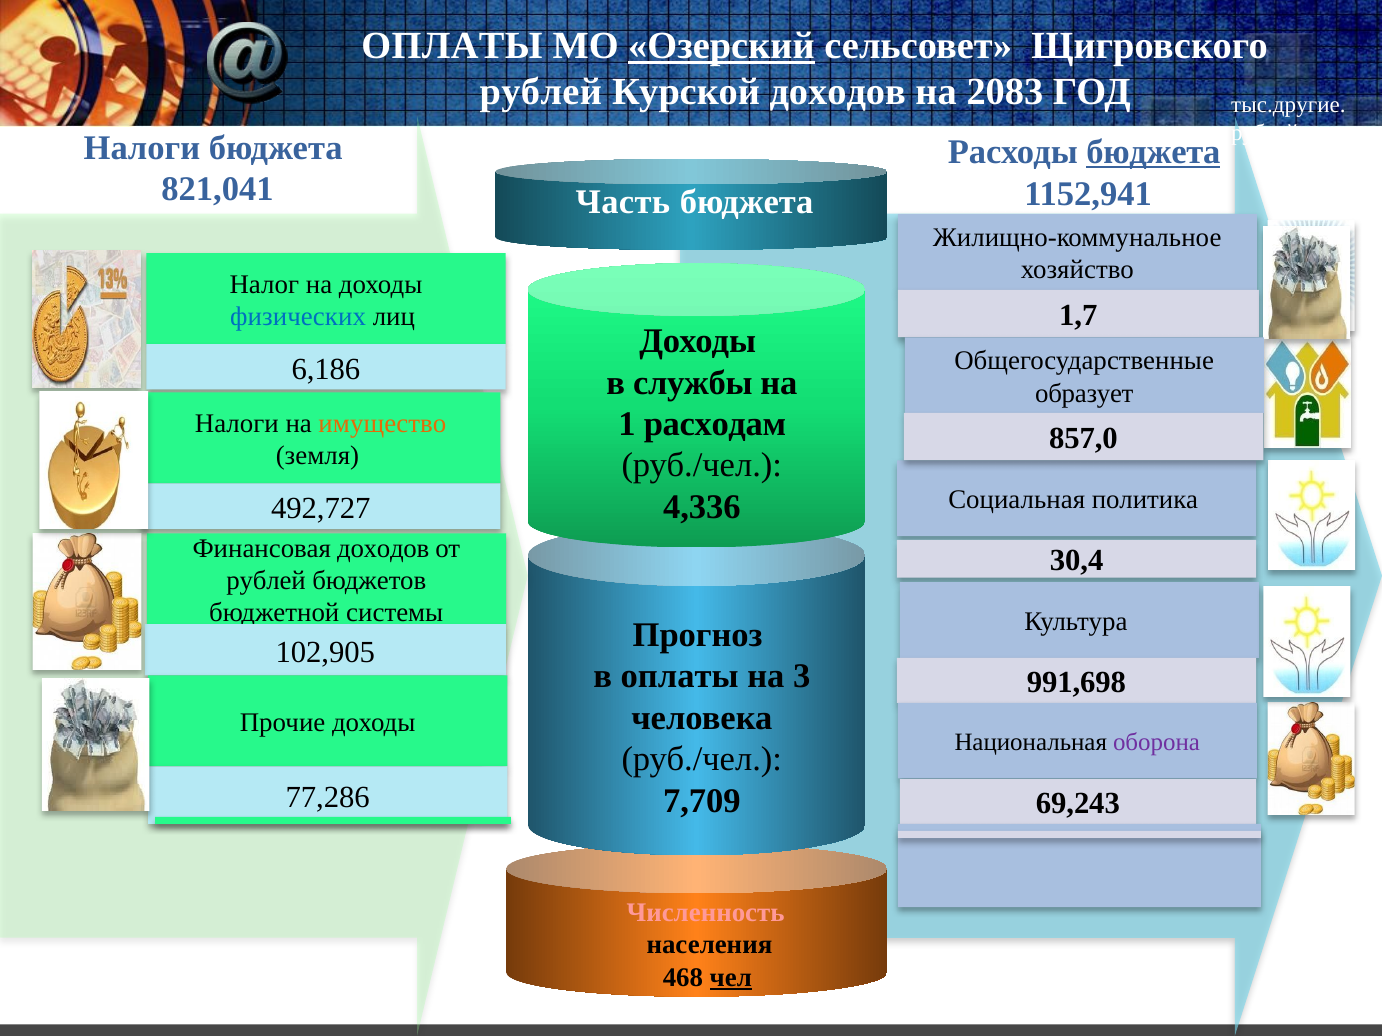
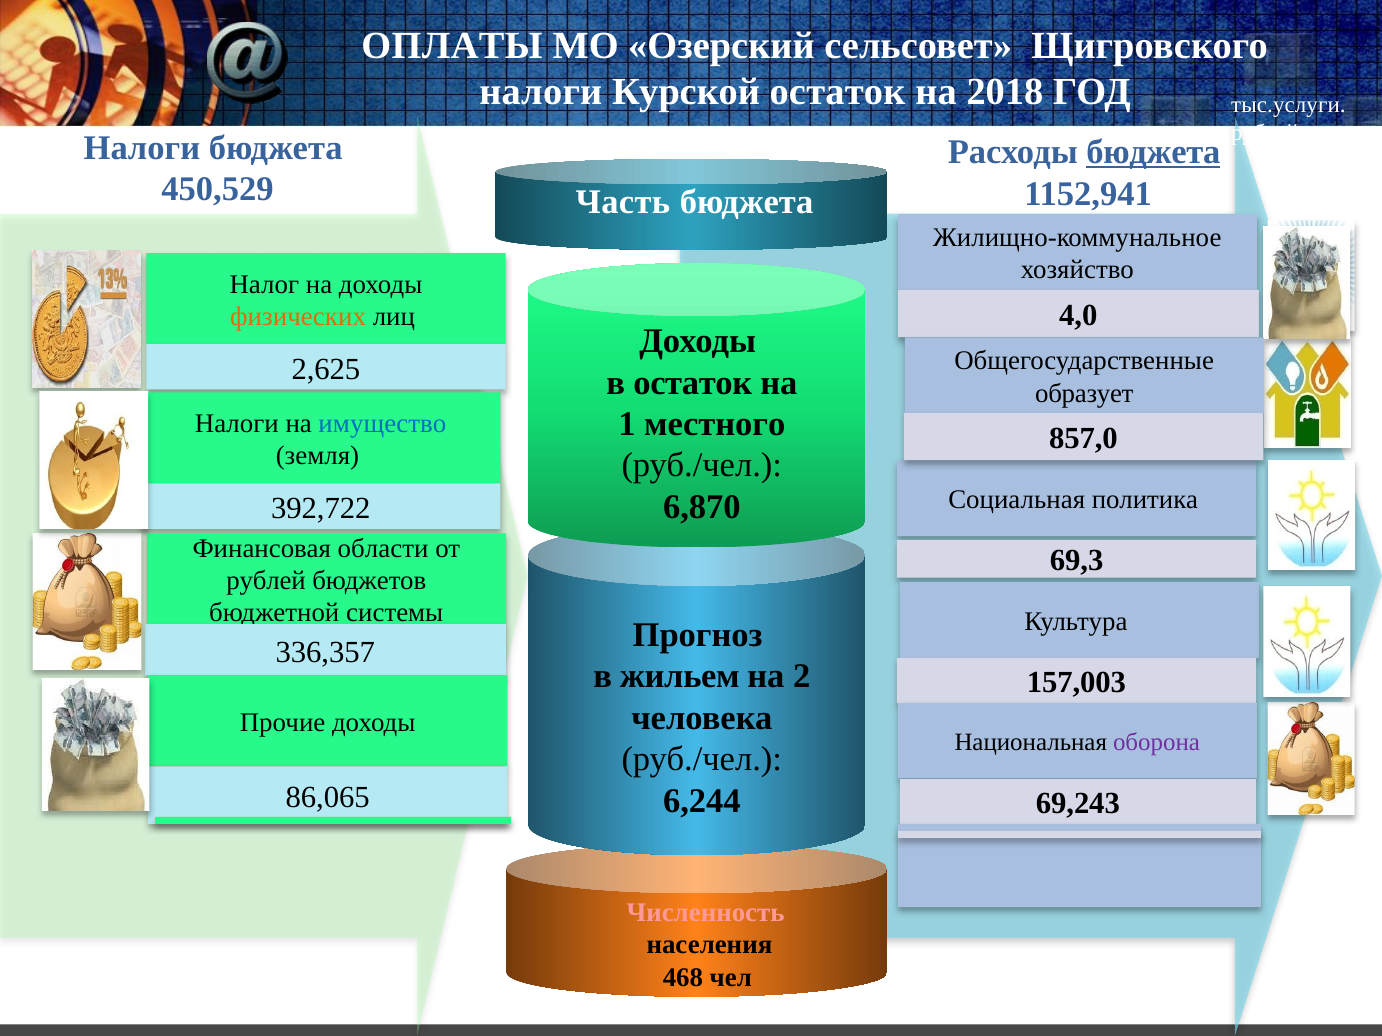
Озерский underline: present -> none (721, 46)
рублей: рублей -> налоги (541, 92)
Курской доходов: доходов -> остаток (838, 92)
2083: 2083 -> 2018 (1005, 92)
тыс.другие: тыс.другие -> тыс.услуги (1288, 105)
821,041: 821,041 -> 450,529 (218, 190)
1,7: 1,7 -> 4,0 (1078, 316)
физических colour: blue -> orange (298, 317)
6,186: 6,186 -> 2,625 (326, 369)
в службы: службы -> остаток (693, 383)
расходам: расходам -> местного (715, 424)
имущество colour: orange -> blue (382, 424)
4,336: 4,336 -> 6,870 (702, 507)
492,727: 492,727 -> 392,722 (321, 508)
Финансовая доходов: доходов -> области (383, 549)
30,4: 30,4 -> 69,3 (1077, 561)
102,905: 102,905 -> 336,357 (325, 652)
в оплаты: оплаты -> жильем (680, 677)
3: 3 -> 2 (802, 677)
991,698: 991,698 -> 157,003 (1076, 683)
77,286: 77,286 -> 86,065 (328, 798)
7,709: 7,709 -> 6,244 (702, 801)
чел underline: present -> none (731, 978)
